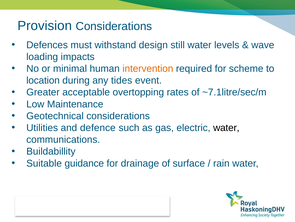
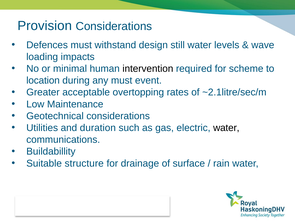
intervention colour: orange -> black (148, 68)
any tides: tides -> must (122, 80)
~7.1litre/sec/m: ~7.1litre/sec/m -> ~2.1litre/sec/m (234, 92)
defence: defence -> duration (98, 127)
guidance: guidance -> structure (84, 163)
